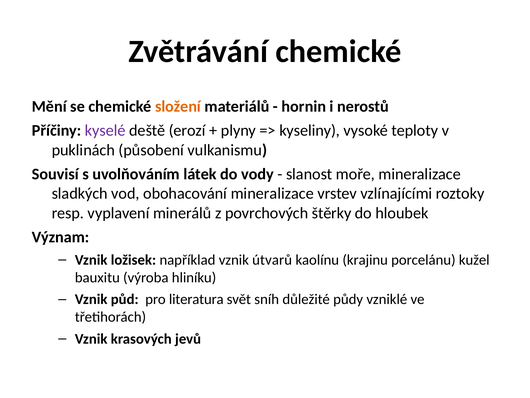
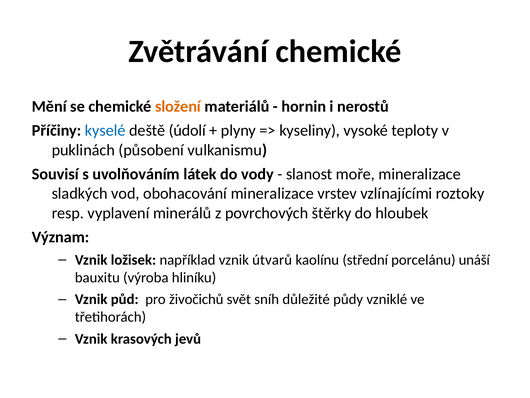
kyselé colour: purple -> blue (105, 130)
erozí: erozí -> údolí (187, 130)
krajinu: krajinu -> střední (365, 260)
kužel: kužel -> unáší (474, 260)
literatura: literatura -> živočichů (196, 299)
